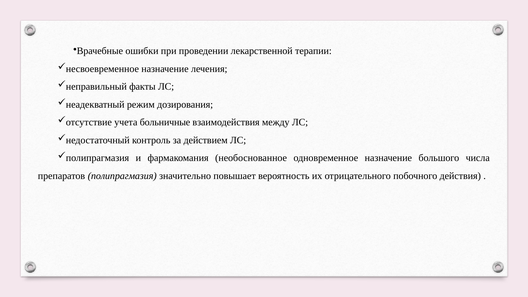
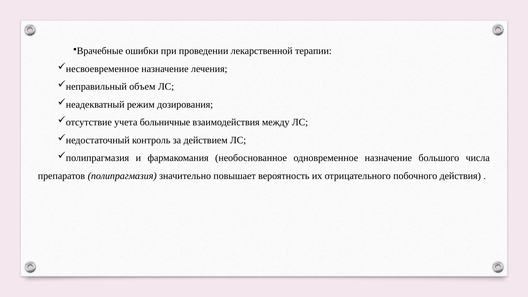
факты: факты -> объем (142, 87)
